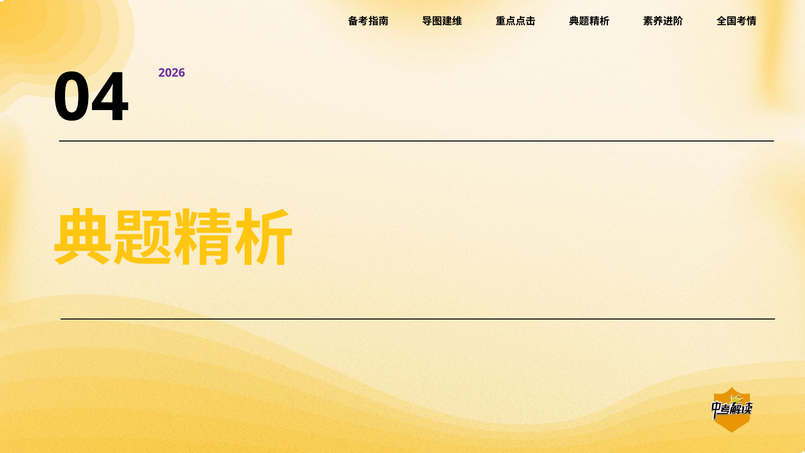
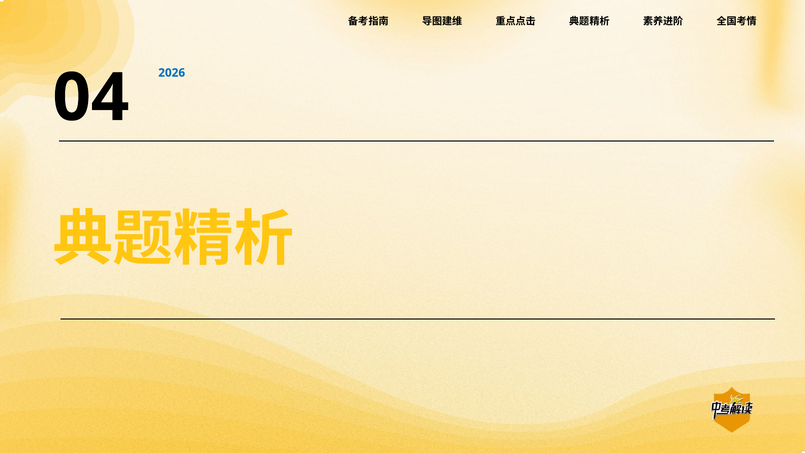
2026 colour: purple -> blue (172, 73)
